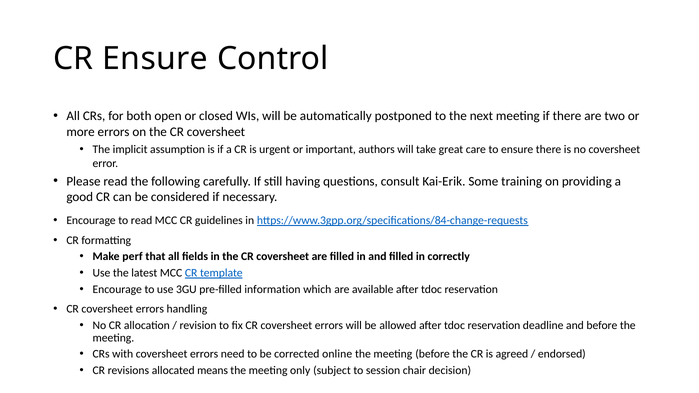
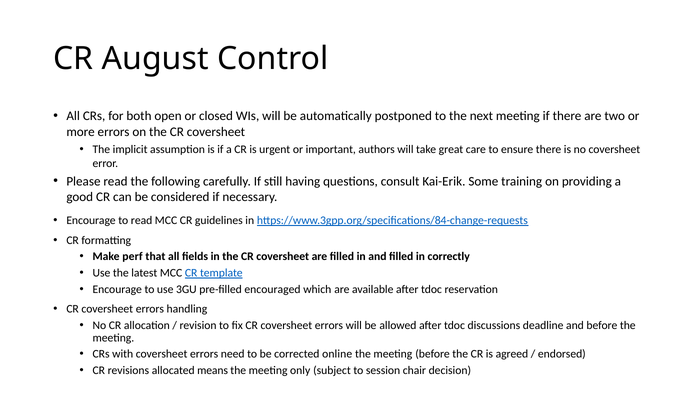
CR Ensure: Ensure -> August (155, 59)
information: information -> encouraged (273, 289)
allowed after tdoc reservation: reservation -> discussions (494, 325)
